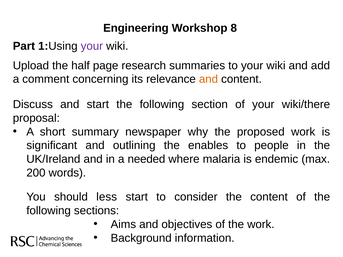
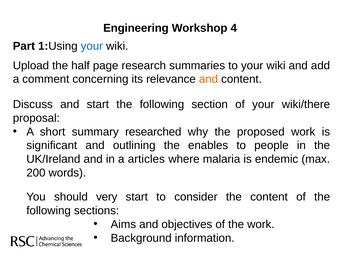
8: 8 -> 4 (234, 28)
your colour: purple -> blue (92, 46)
newspaper: newspaper -> researched (153, 132)
needed: needed -> articles (146, 159)
less: less -> very (107, 197)
